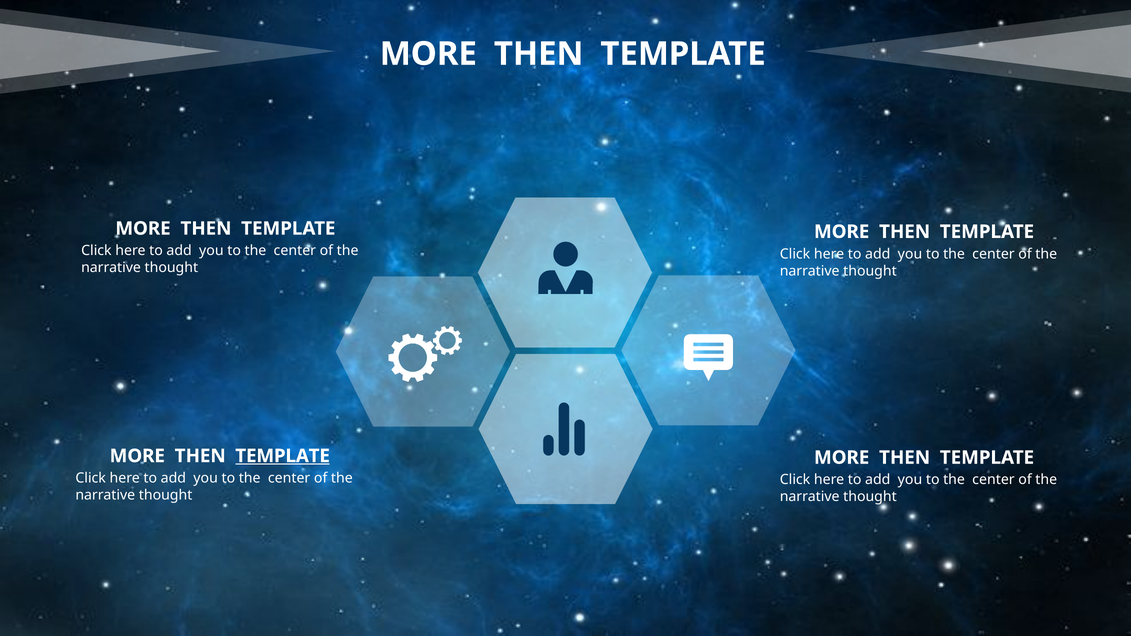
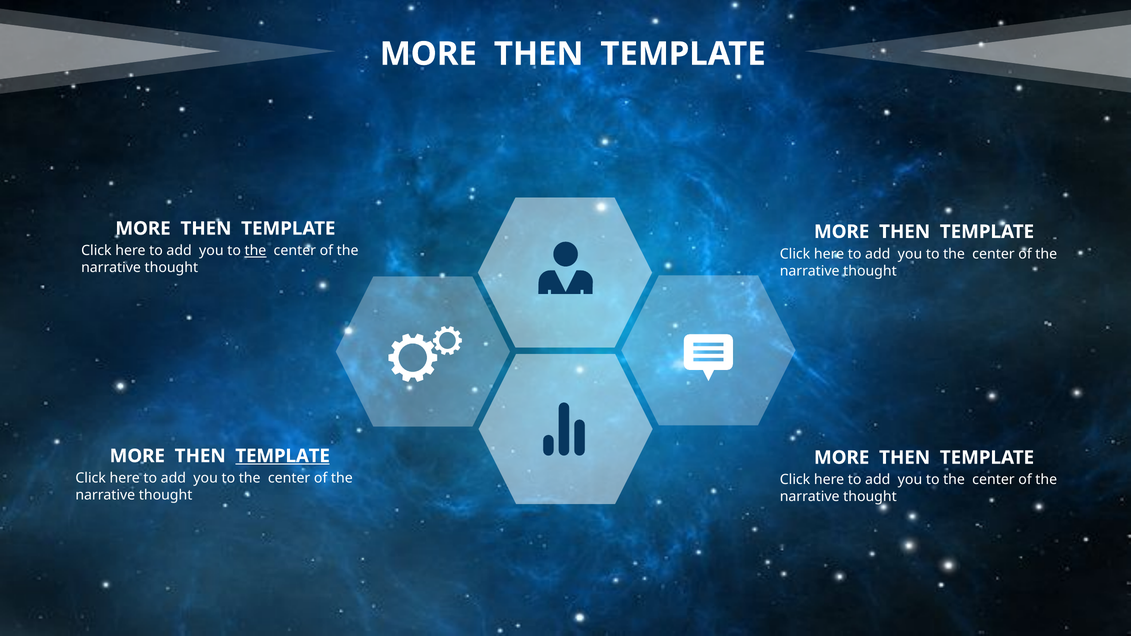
the underline: none -> present (255, 251)
